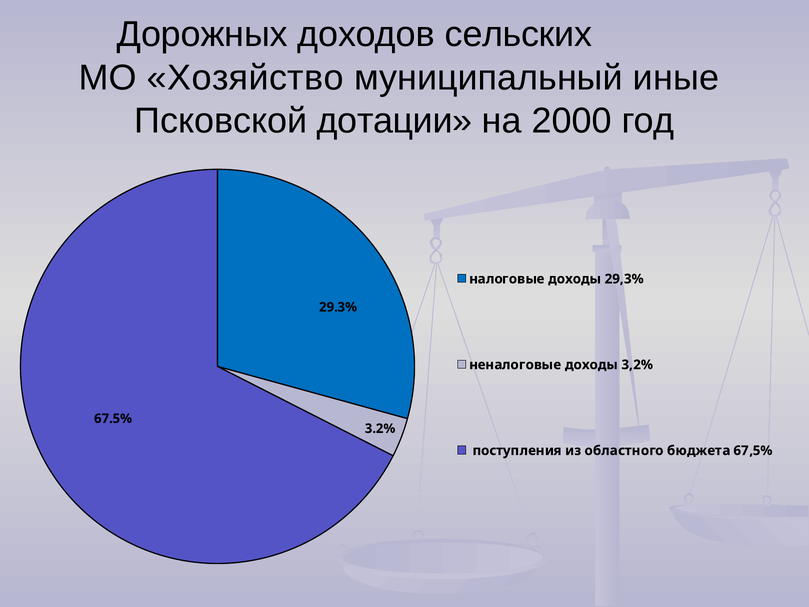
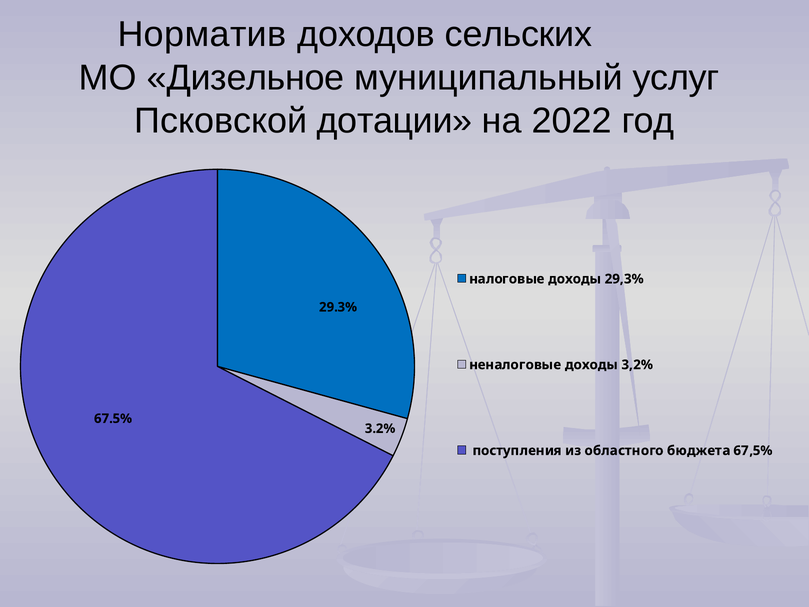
Дорожных: Дорожных -> Норматив (202, 34)
Хозяйство: Хозяйство -> Дизельное (246, 78)
иные: иные -> услуг (676, 78)
2000: 2000 -> 2022 (572, 121)
